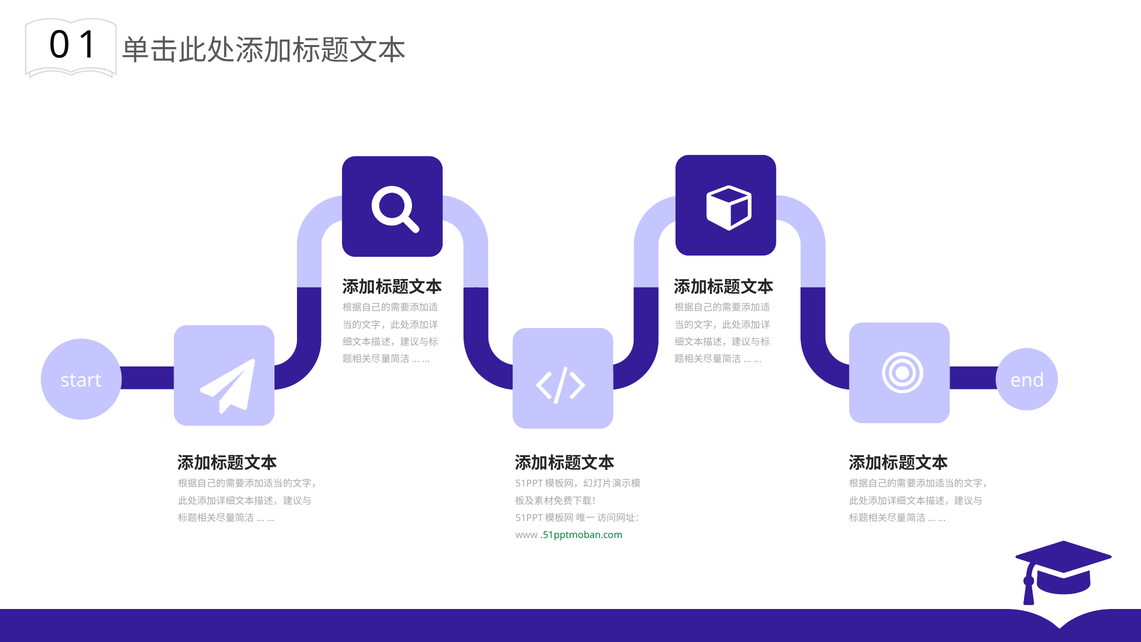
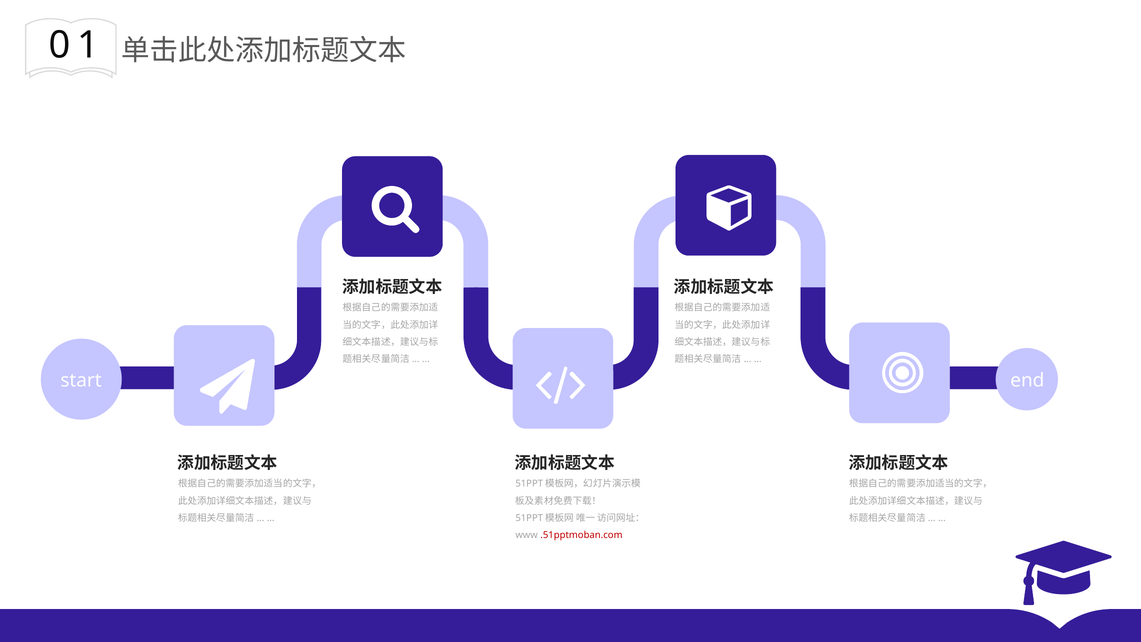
.51pptmoban.com colour: green -> red (581, 535)
